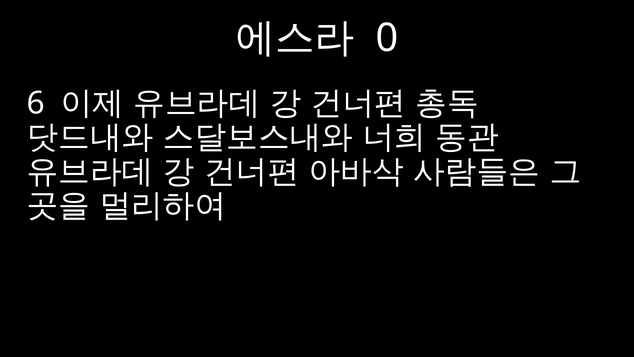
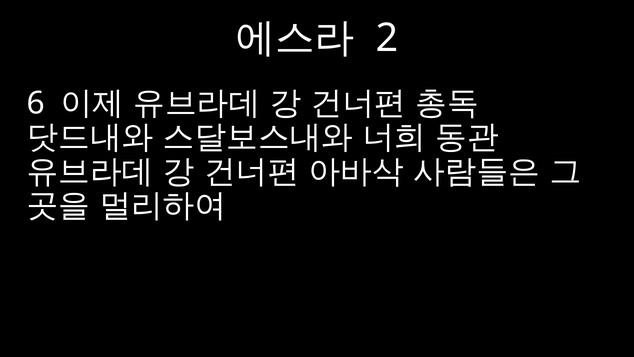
0: 0 -> 2 (387, 38)
